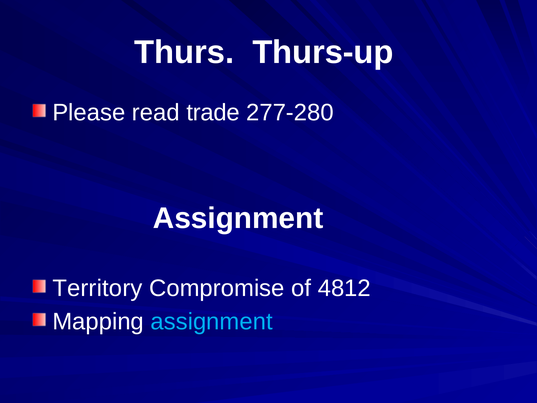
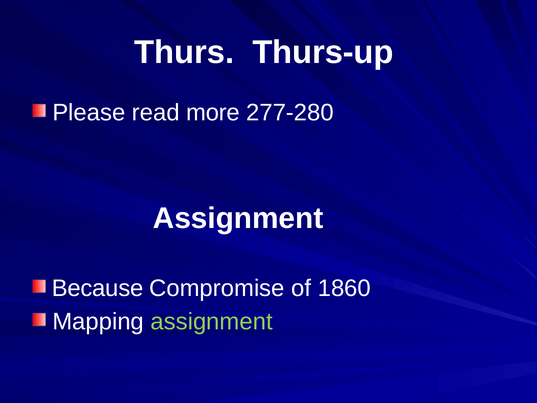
trade: trade -> more (213, 113)
Territory: Territory -> Because (98, 288)
4812: 4812 -> 1860 (344, 288)
assignment colour: light blue -> light green (212, 322)
